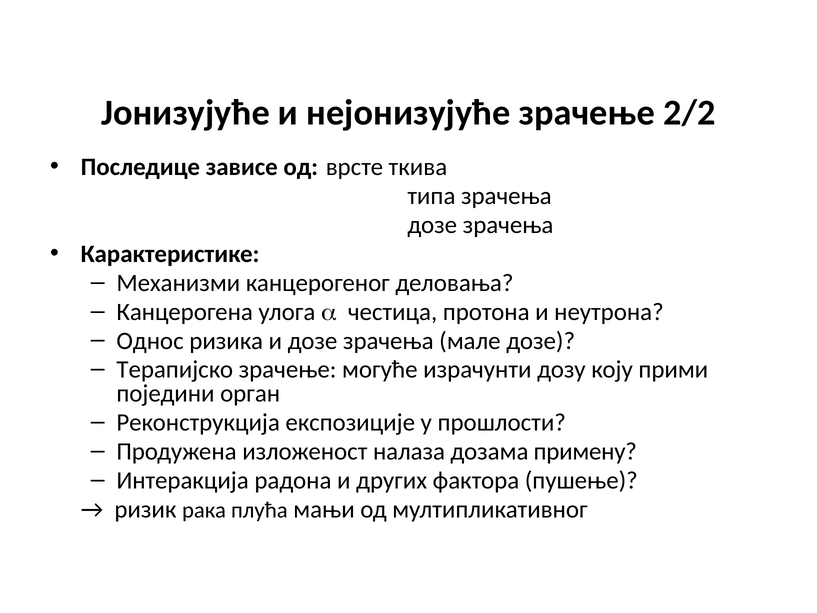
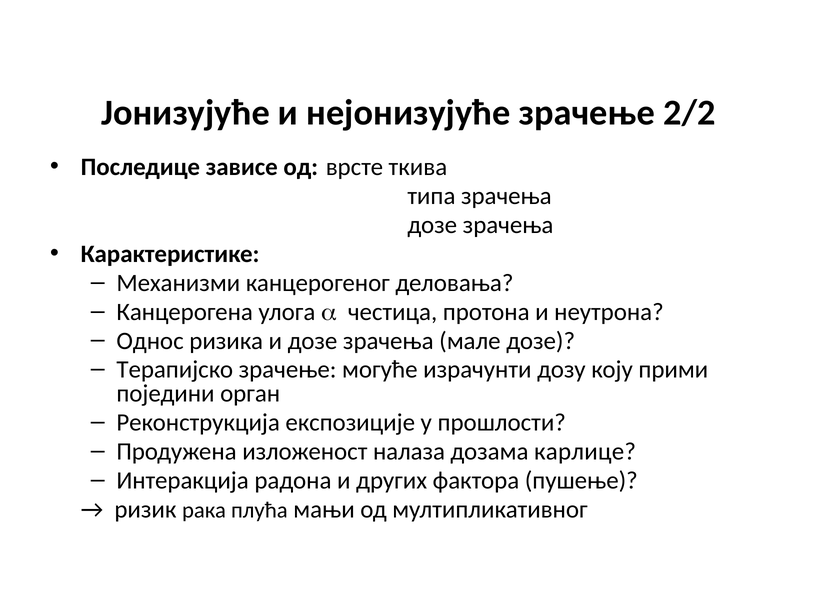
примену: примену -> карлице (585, 451)
